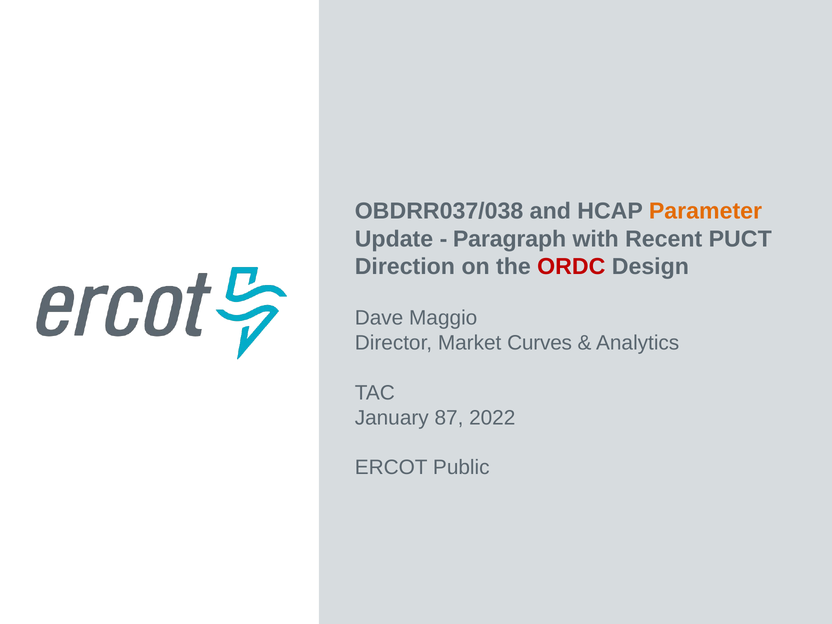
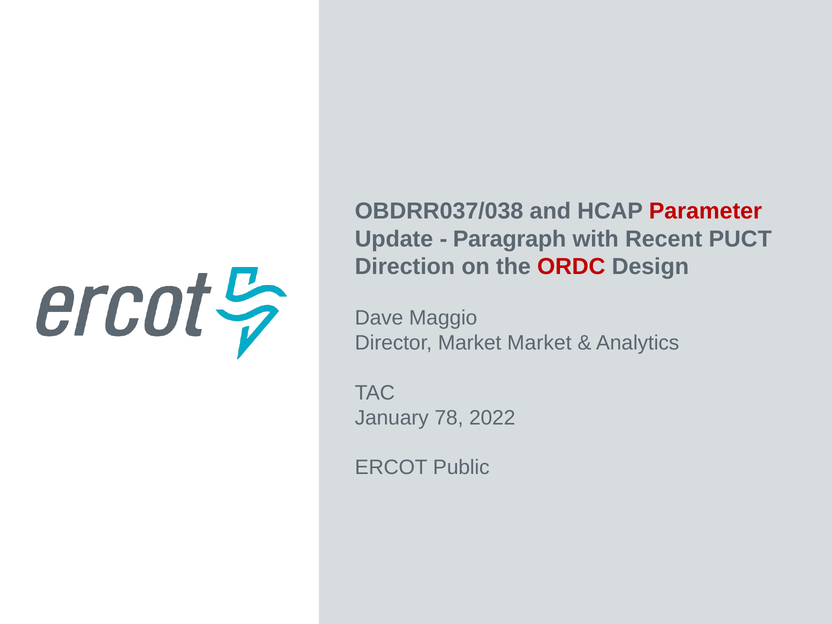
Parameter colour: orange -> red (706, 211)
Market Curves: Curves -> Market (539, 343)
87: 87 -> 78 (449, 418)
